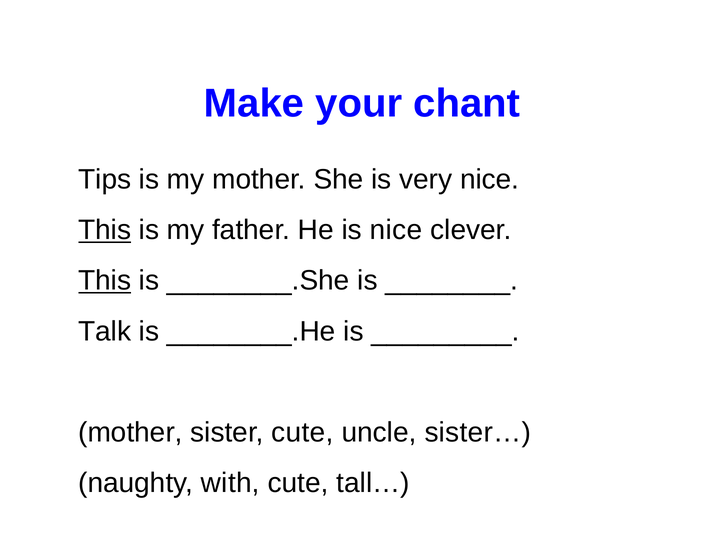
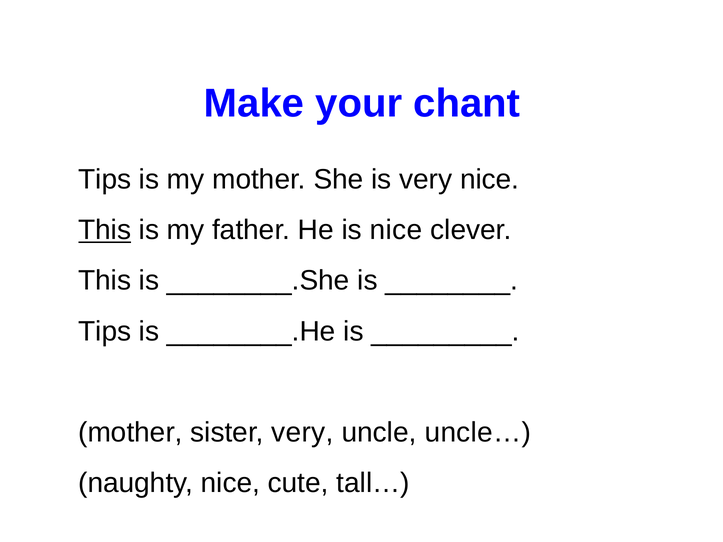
This underline: present -> none (105, 281)
Talk: Talk -> Tips (105, 331)
sister cute: cute -> very (302, 433)
sister…: sister… -> uncle… (478, 433)
naughty with: with -> nice (230, 483)
